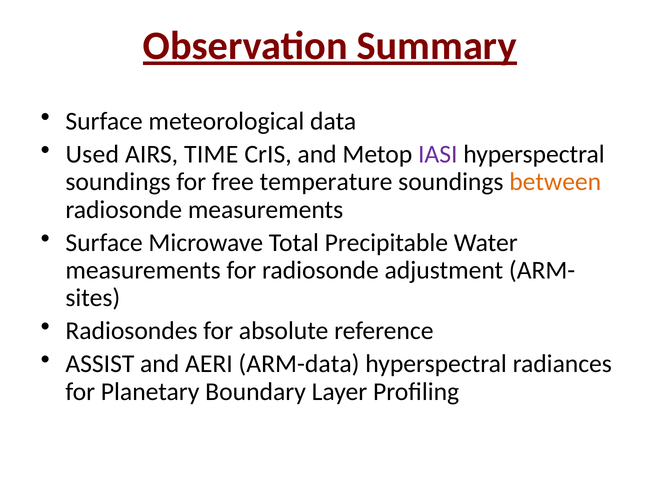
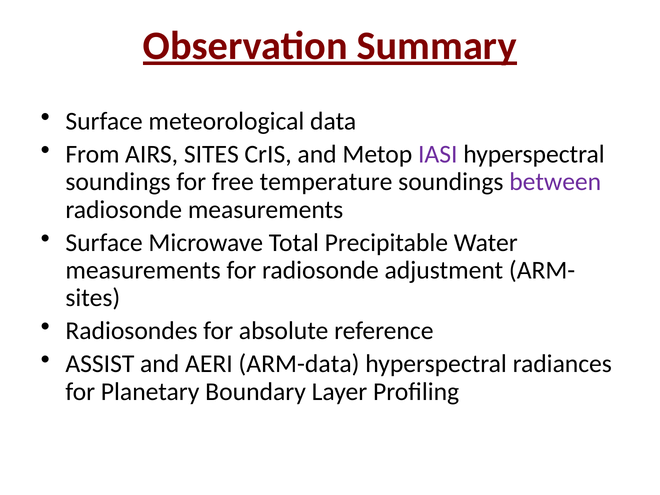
Used: Used -> From (92, 154)
AIRS TIME: TIME -> SITES (211, 154)
between colour: orange -> purple (555, 182)
